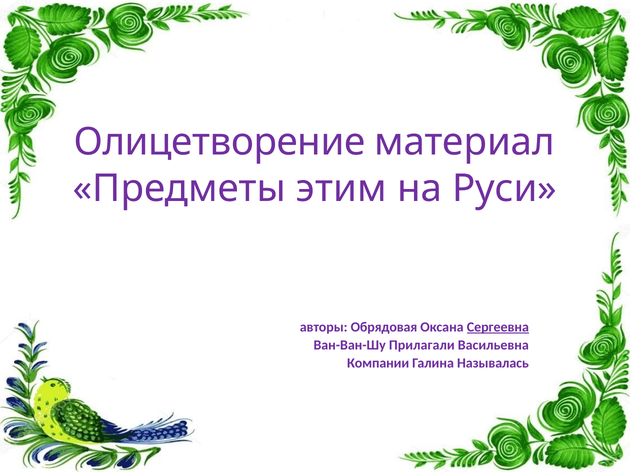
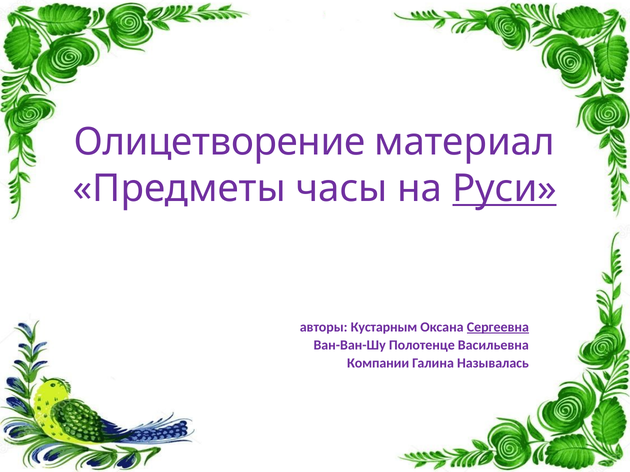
этим: этим -> часы (342, 189)
Руси underline: none -> present (505, 189)
Обрядовая: Обрядовая -> Кустарным (384, 327)
Прилагали: Прилагали -> Полотенце (422, 345)
